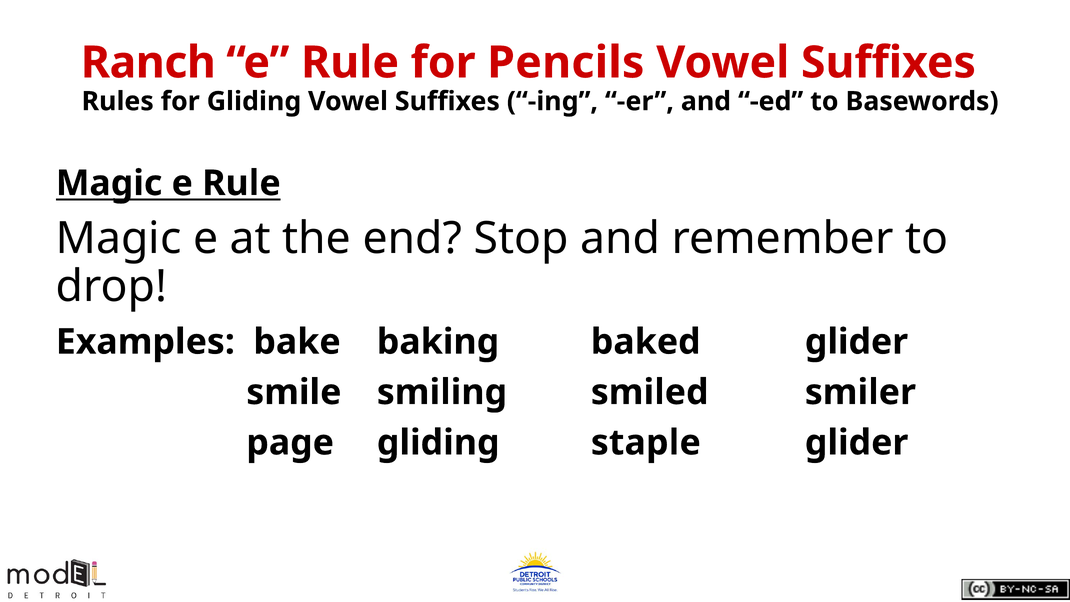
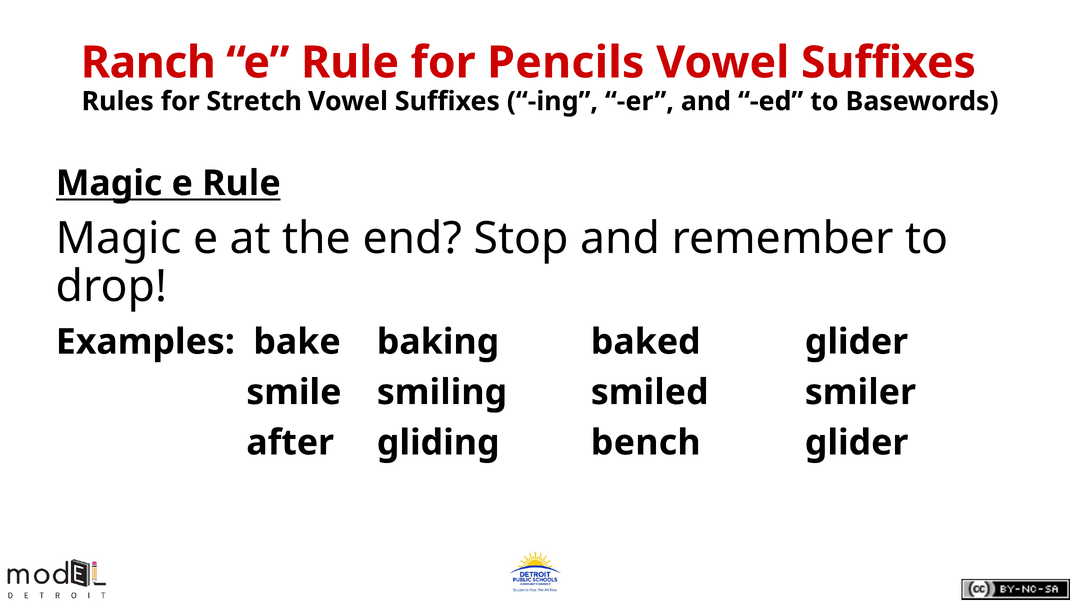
for Gliding: Gliding -> Stretch (254, 101)
page: page -> after (290, 443)
staple: staple -> bench (646, 443)
